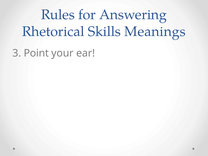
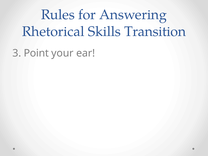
Meanings: Meanings -> Transition (155, 31)
